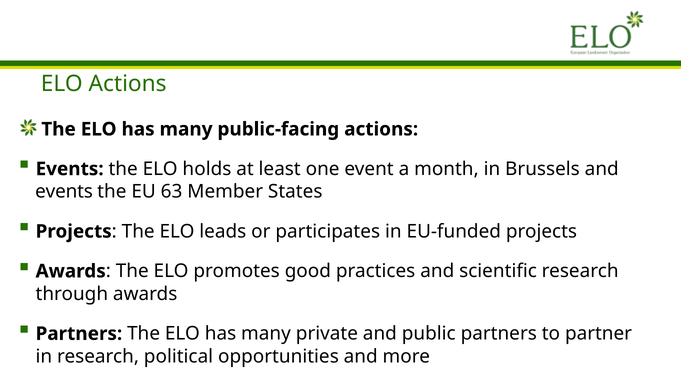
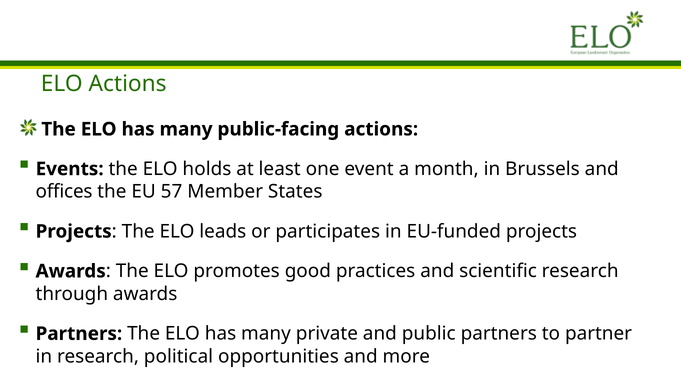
events: events -> offices (64, 192)
63: 63 -> 57 (172, 192)
